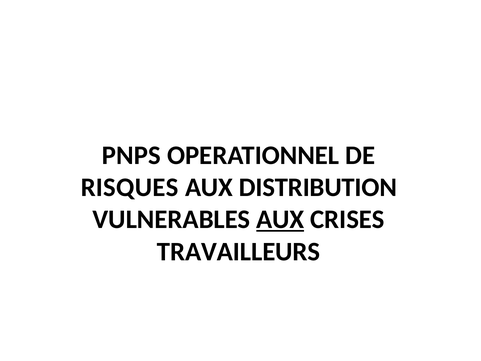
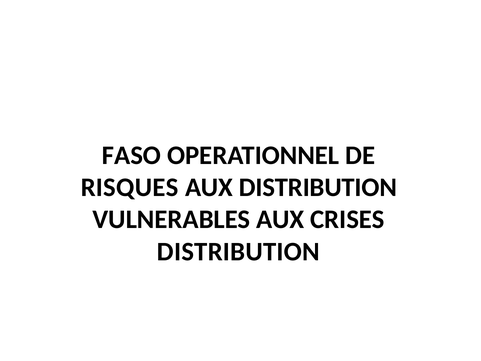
PNPS: PNPS -> FASO (131, 155)
AUX underline: present -> none (280, 219)
TRAVAILLEURS: TRAVAILLEURS -> DISTRIBUTION (238, 251)
